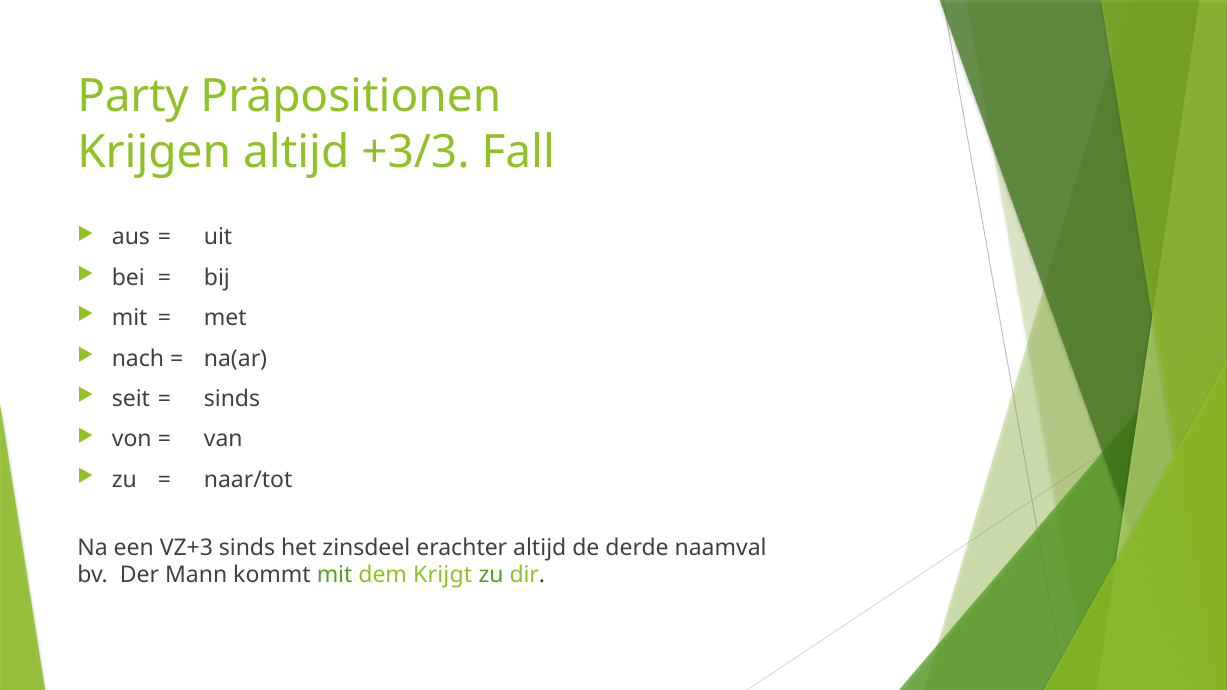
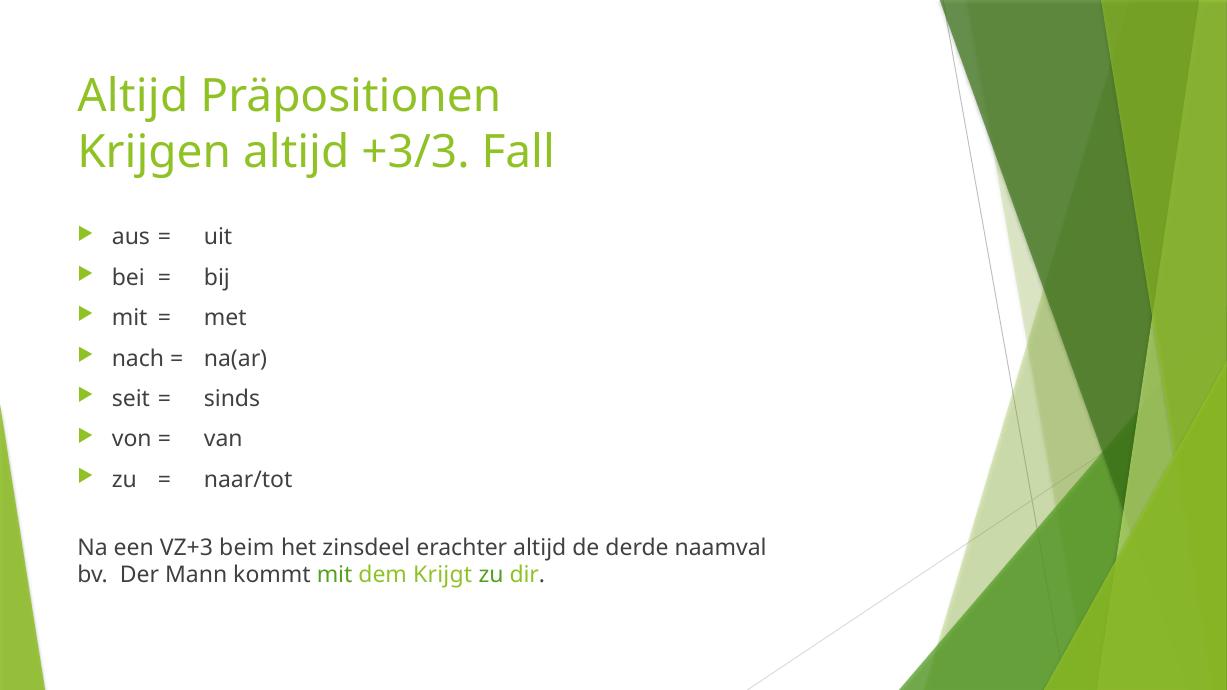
Party: Party -> Altijd (133, 97)
VZ+3 sinds: sinds -> beim (247, 548)
